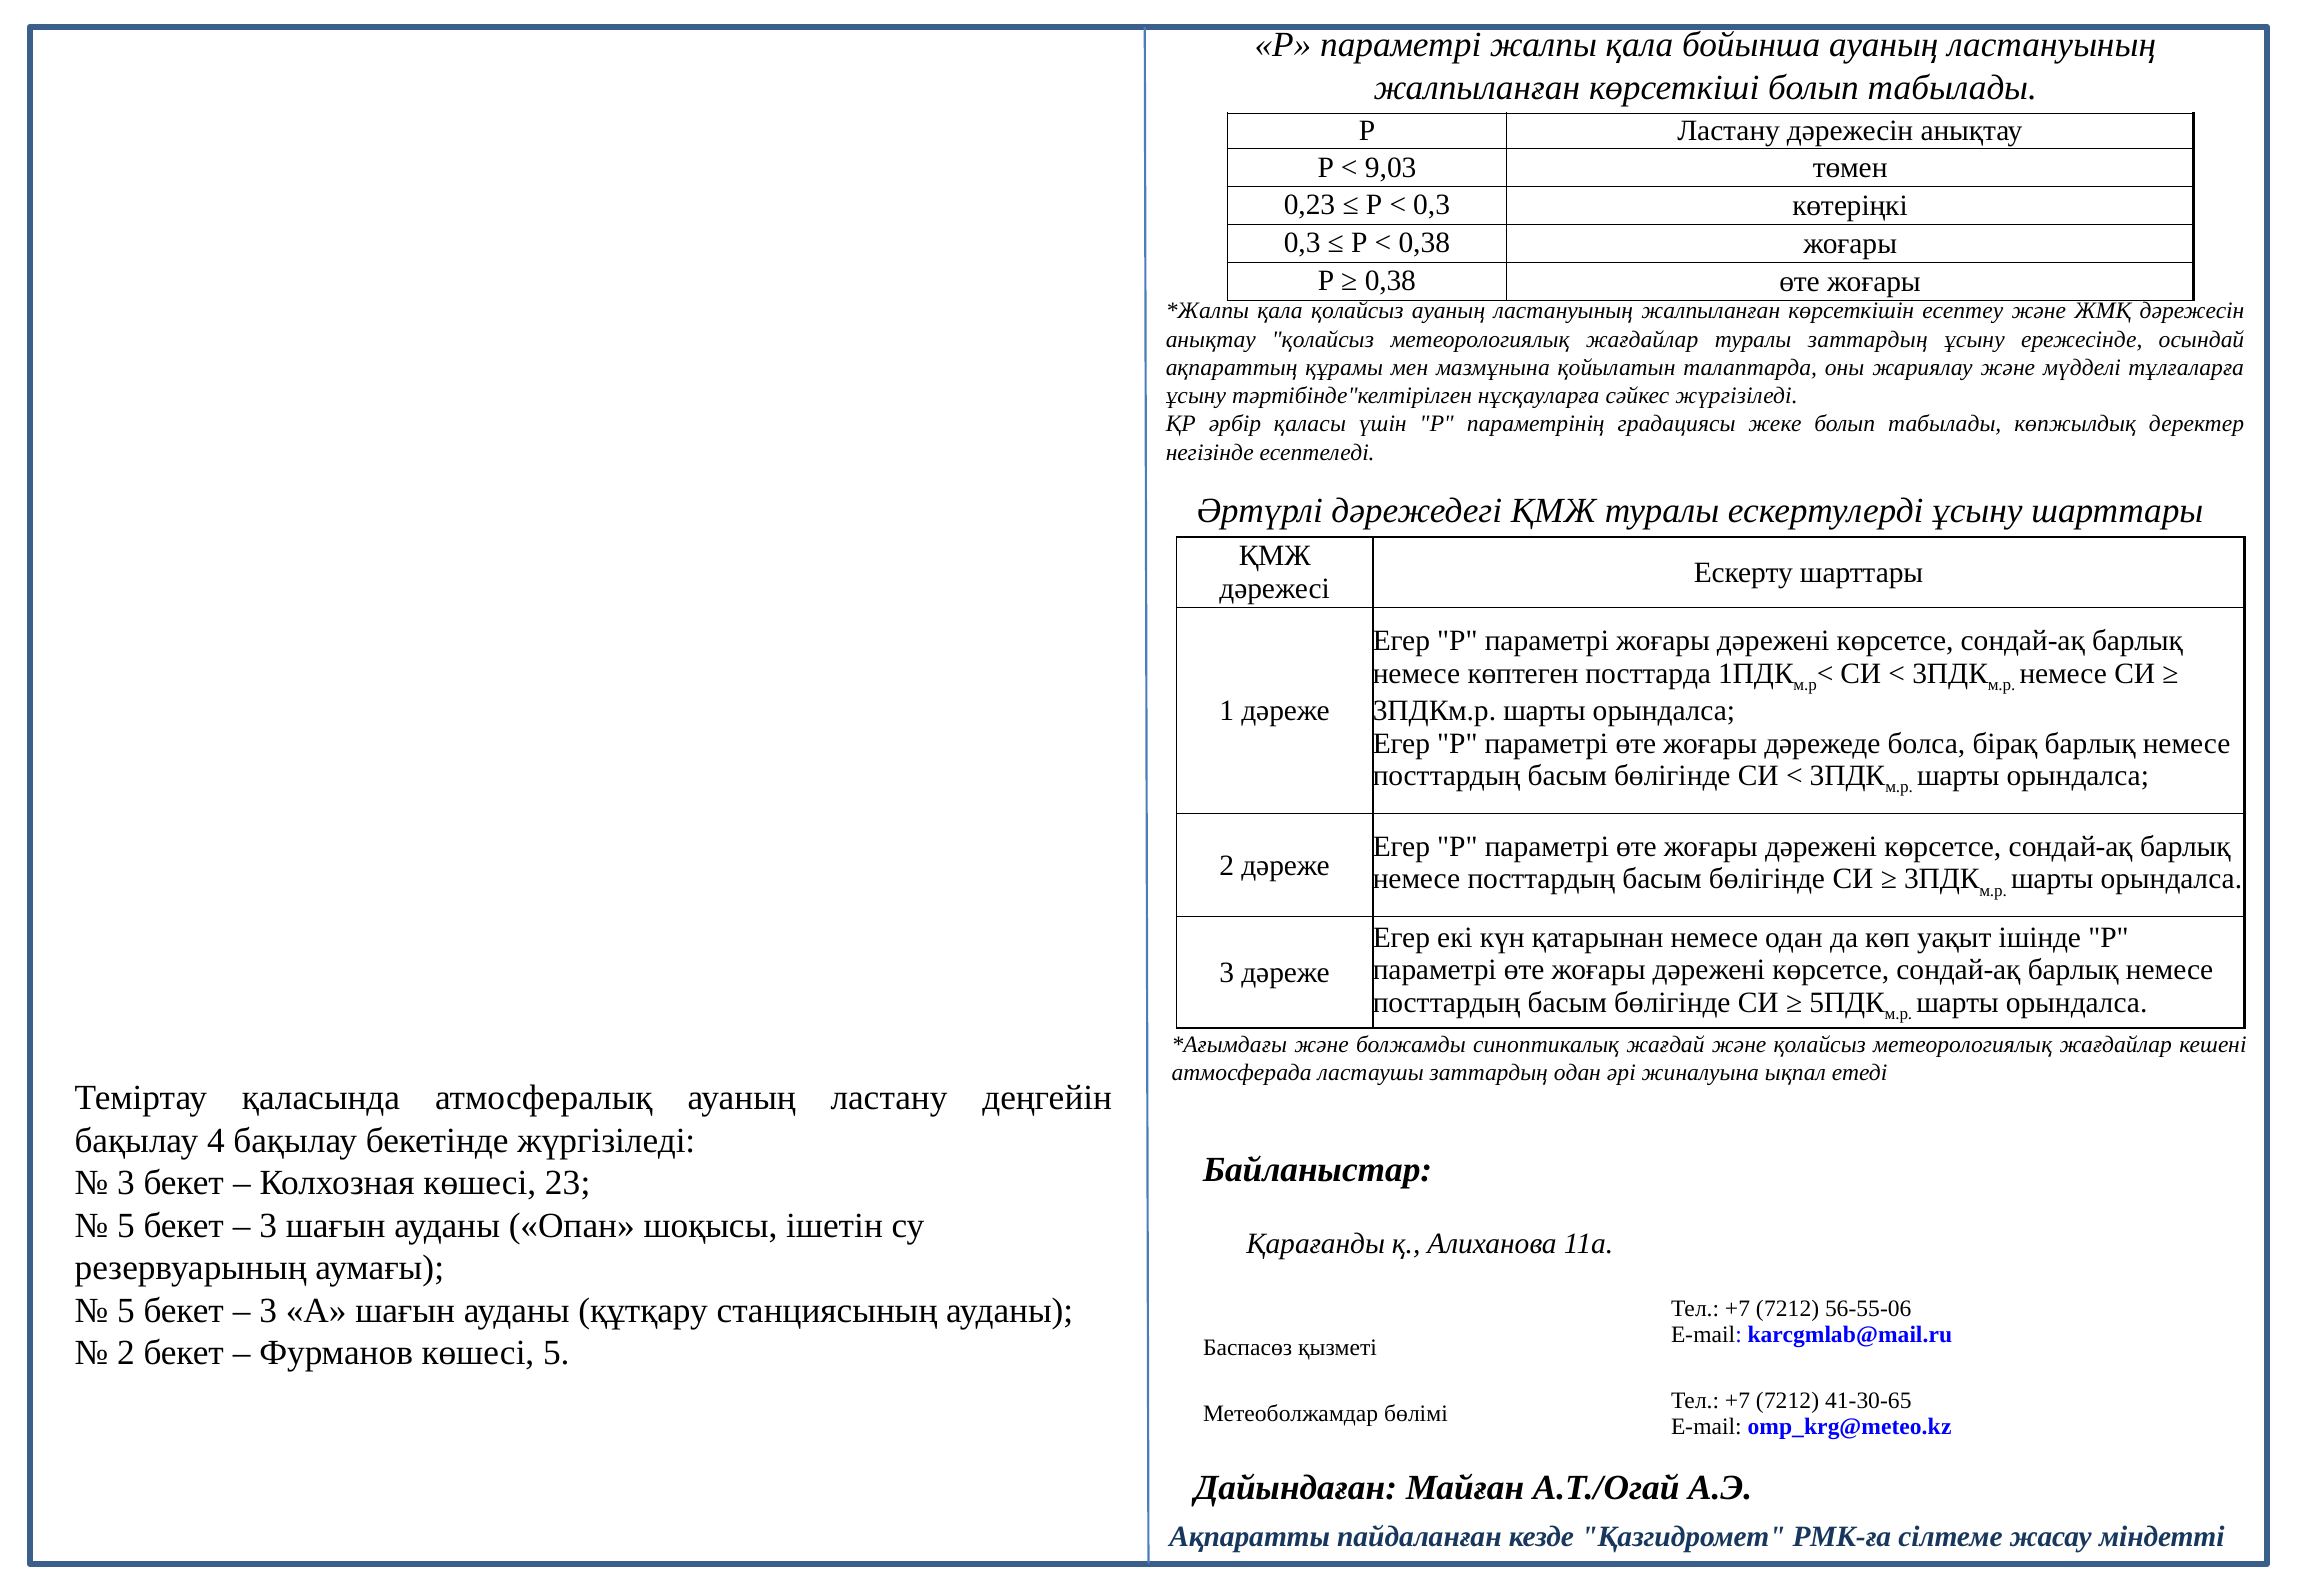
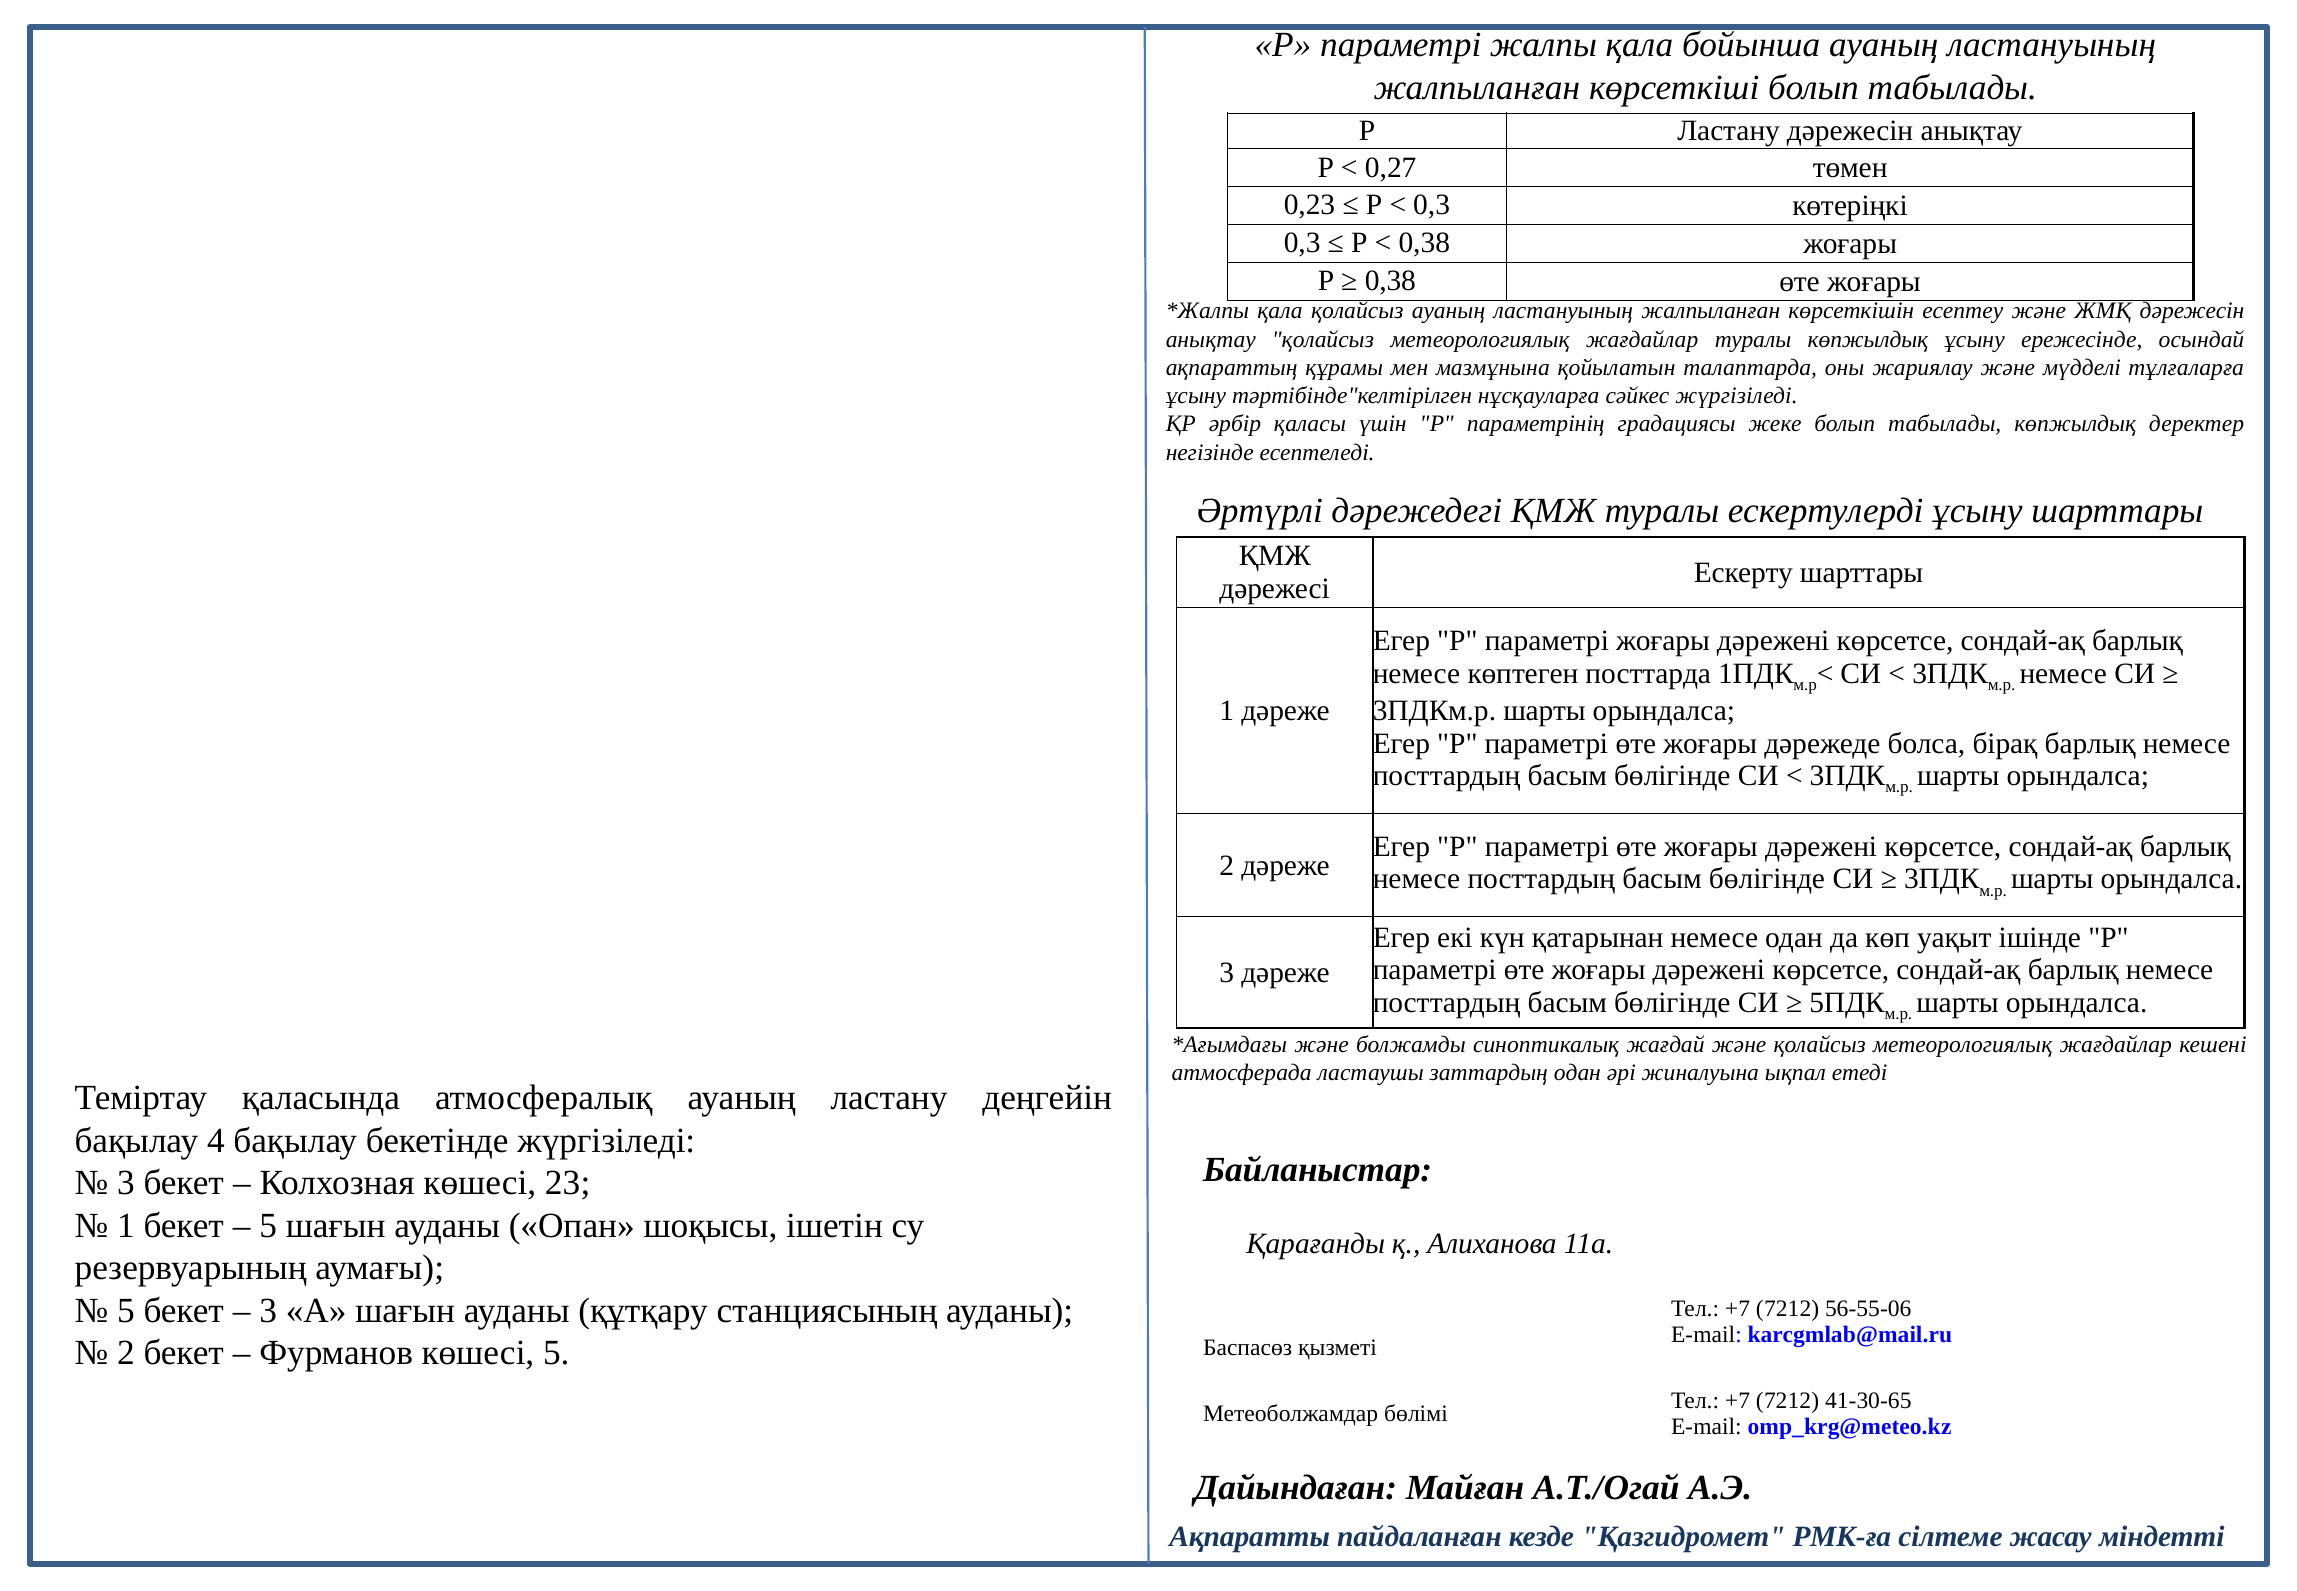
9,03: 9,03 -> 0,27 (1391, 167)
туралы заттардың: заттардың -> көпжылдық (1868, 339)
5: 5 -> 1 (126, 1225)
3: 3 -> 5 (268, 1225)
